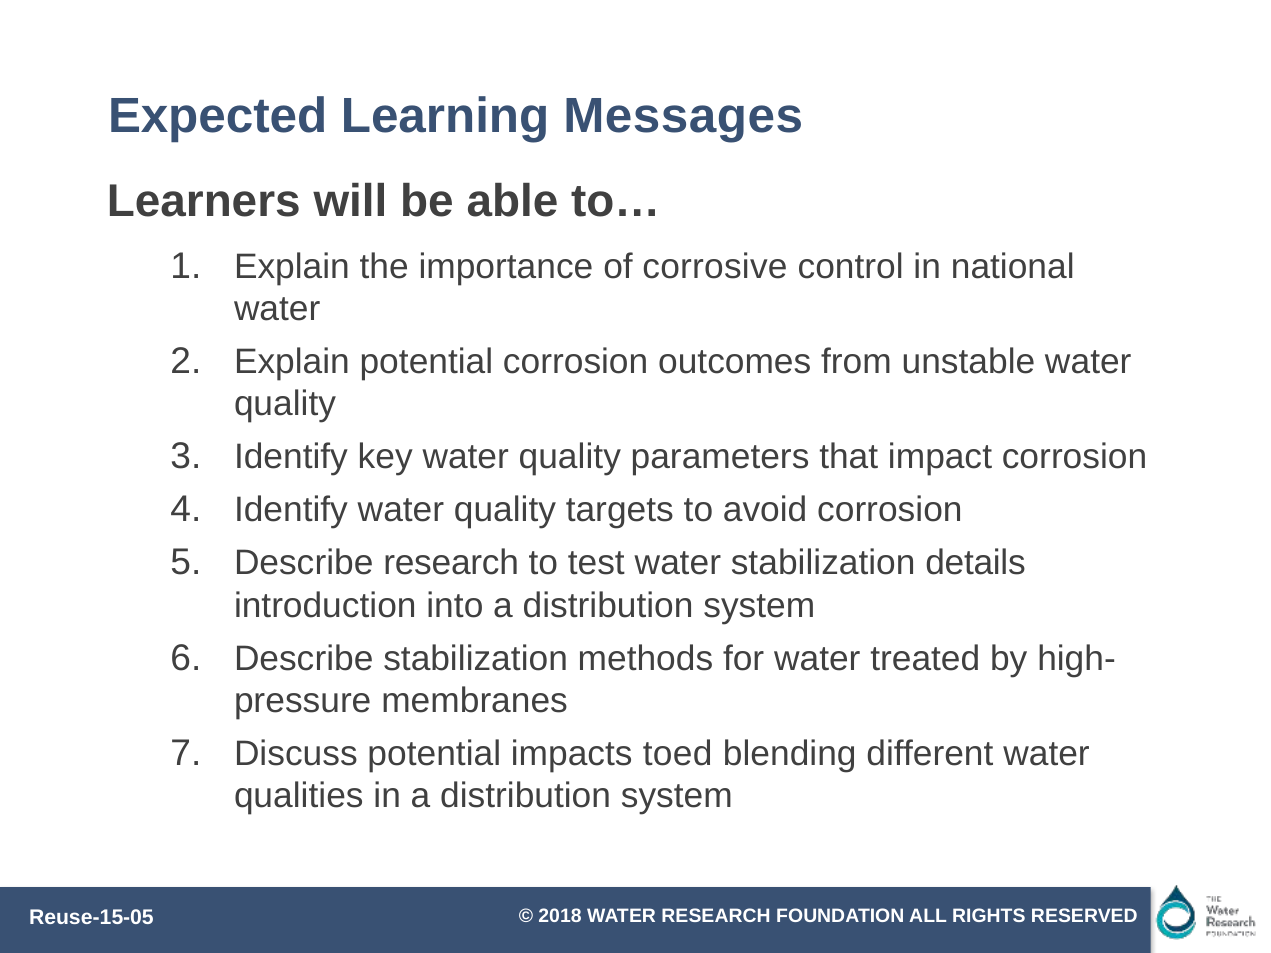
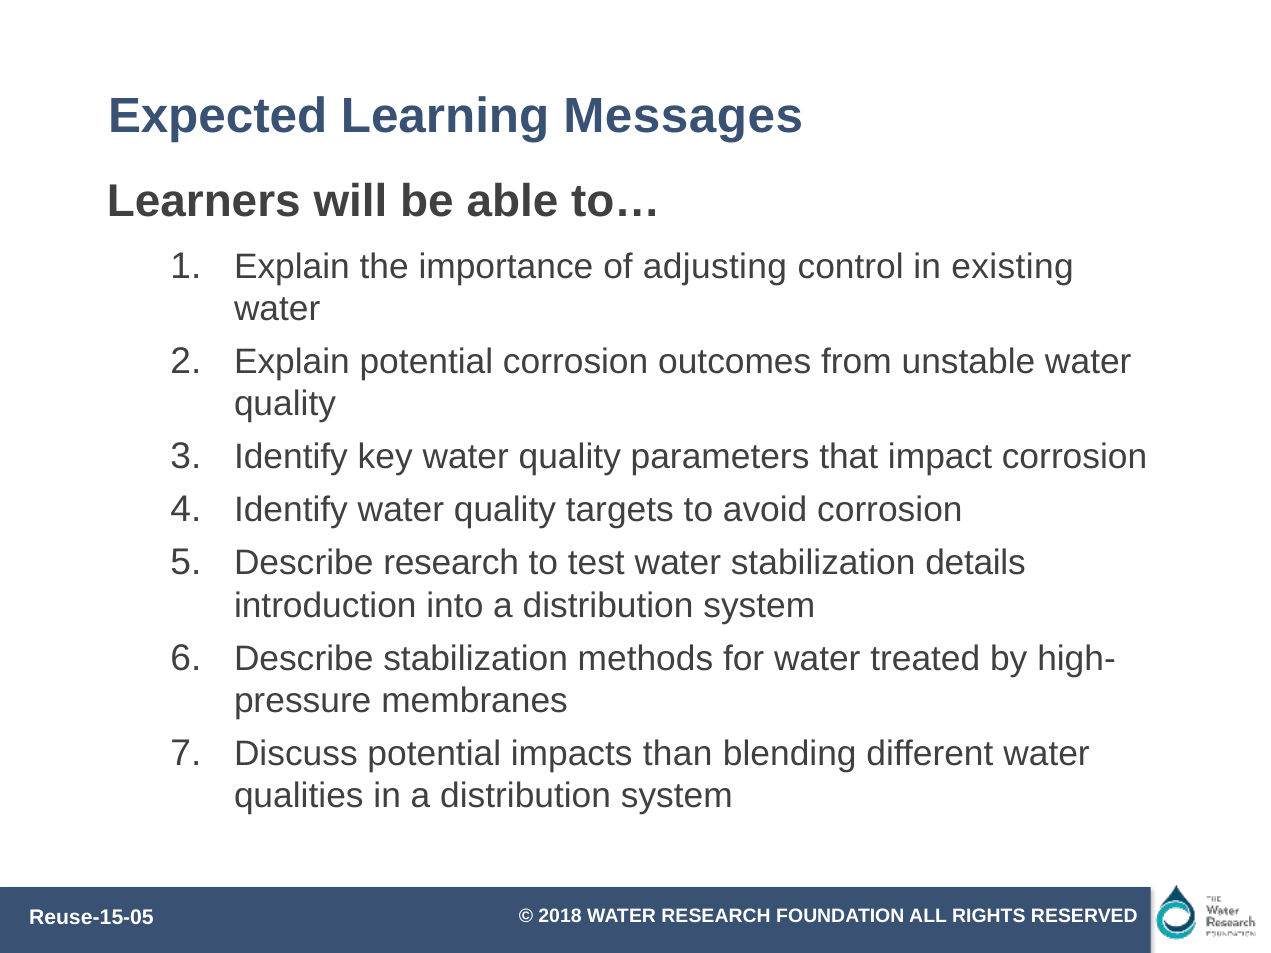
corrosive: corrosive -> adjusting (715, 267)
national: national -> existing (1013, 267)
toed: toed -> than (678, 754)
